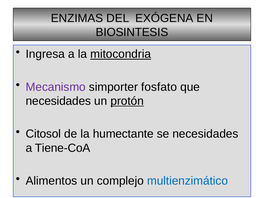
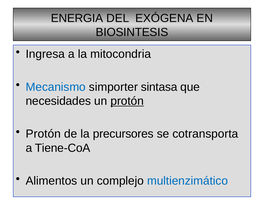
ENZIMAS: ENZIMAS -> ENERGIA (77, 18)
mitocondria underline: present -> none (121, 54)
Mecanismo colour: purple -> blue (56, 87)
fosfato: fosfato -> sintasa (159, 87)
Citosol: Citosol -> Protón (43, 134)
humectante: humectante -> precursores (123, 134)
se necesidades: necesidades -> cotransporta (205, 134)
